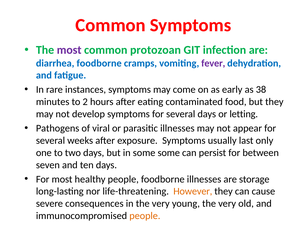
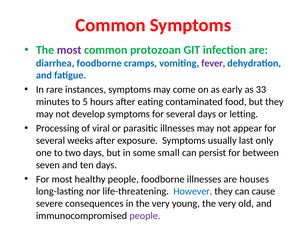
38: 38 -> 33 (261, 90)
2: 2 -> 5 (85, 102)
Pathogens: Pathogens -> Processing (58, 128)
some some: some -> small (169, 153)
storage: storage -> houses (254, 179)
However colour: orange -> blue (193, 191)
people colour: orange -> purple (145, 216)
